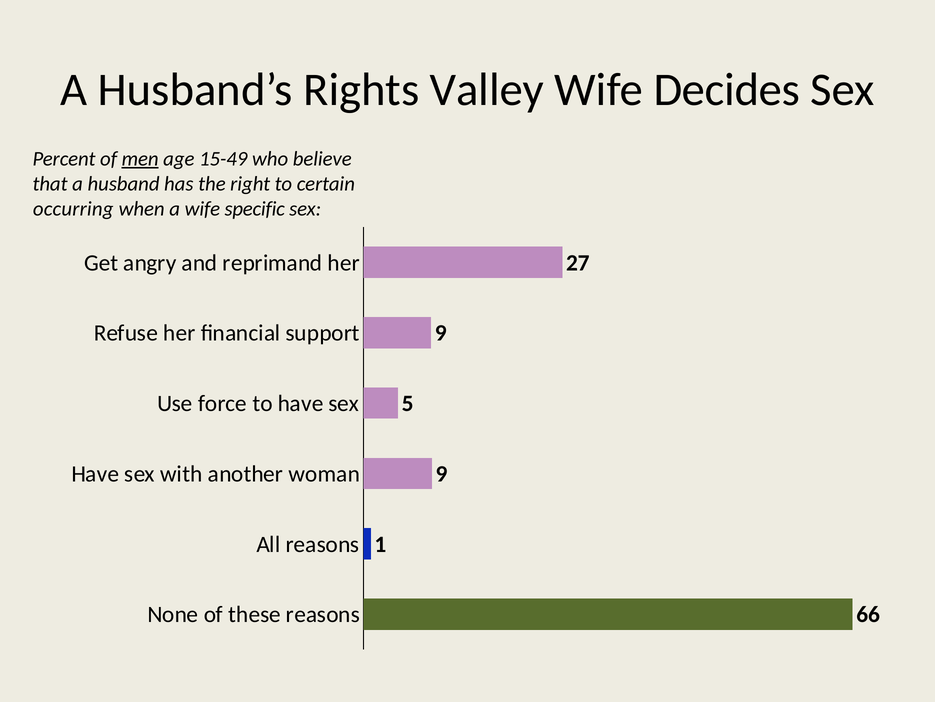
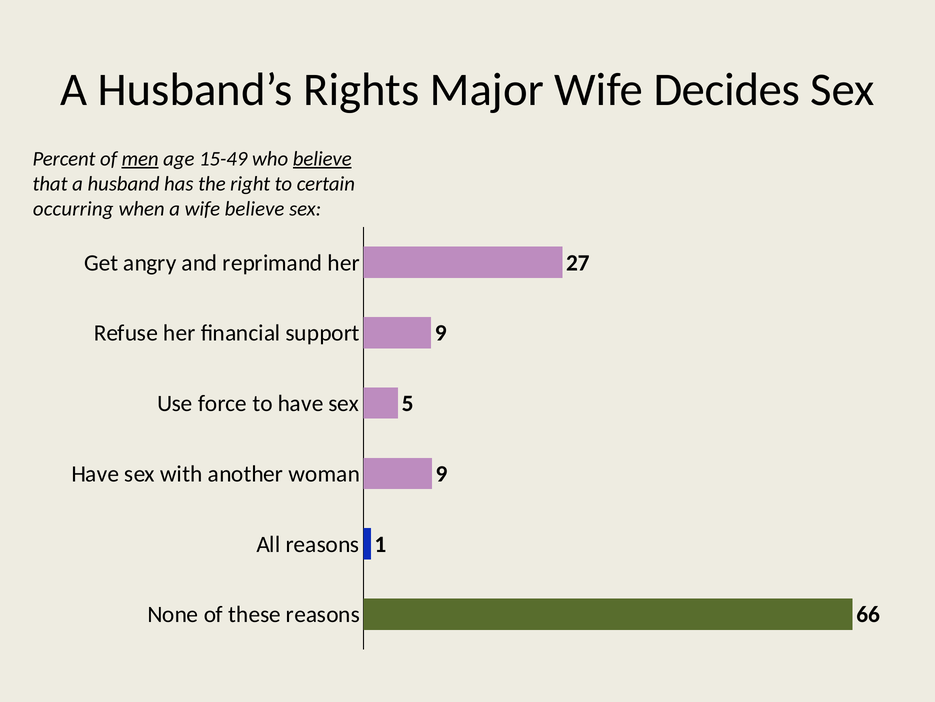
Valley: Valley -> Major (487, 90)
believe underline: none -> present (322, 159)
wife specific: specific -> believe (255, 209)
